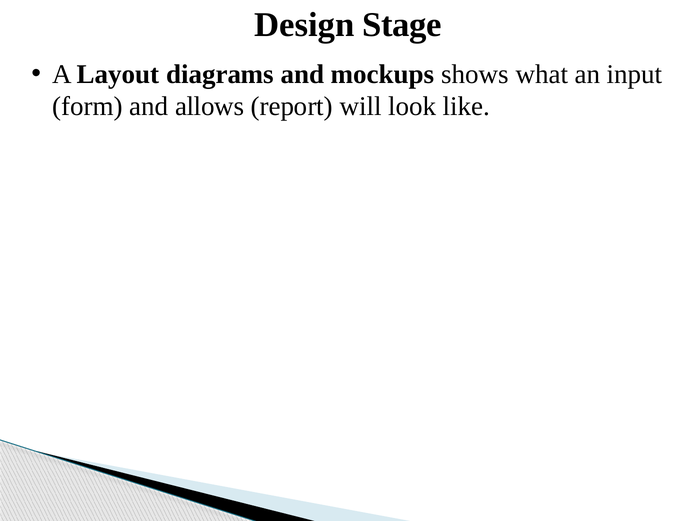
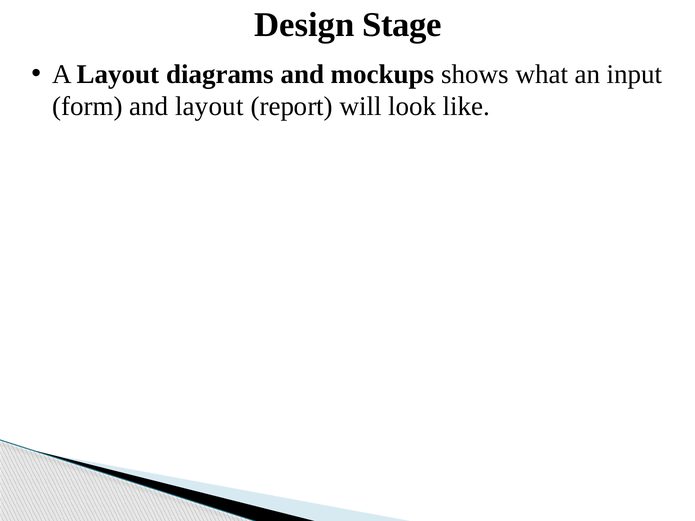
and allows: allows -> layout (209, 107)
